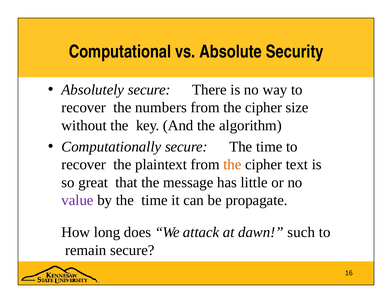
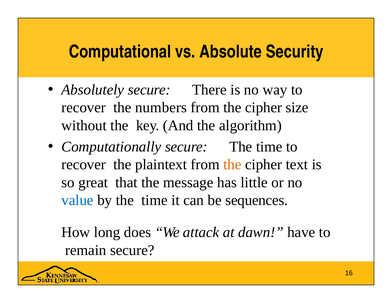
value colour: purple -> blue (78, 200)
propagate: propagate -> sequences (257, 200)
such: such -> have (301, 232)
